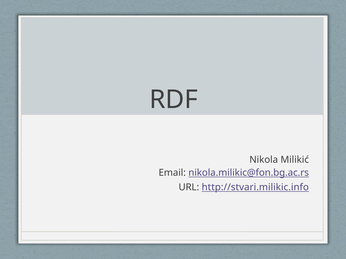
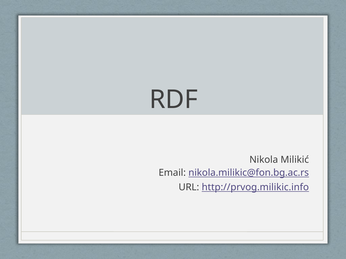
http://stvari.milikic.info: http://stvari.milikic.info -> http://prvog.milikic.info (255, 188)
